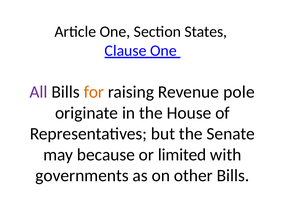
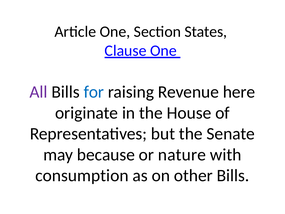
for colour: orange -> blue (94, 92)
pole: pole -> here (239, 92)
limited: limited -> nature (182, 155)
governments: governments -> consumption (82, 175)
